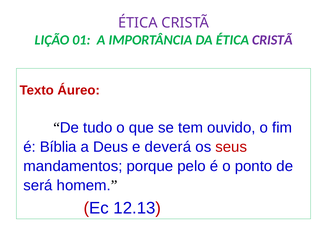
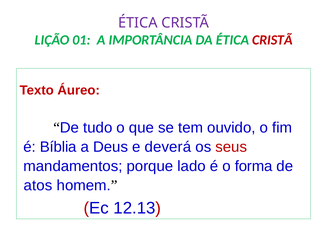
CRISTÃ colour: purple -> red (272, 40)
pelo: pelo -> lado (192, 166)
ponto: ponto -> forma (254, 166)
será: será -> atos (38, 186)
